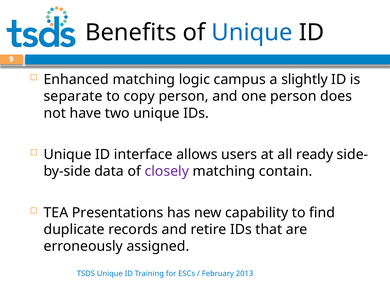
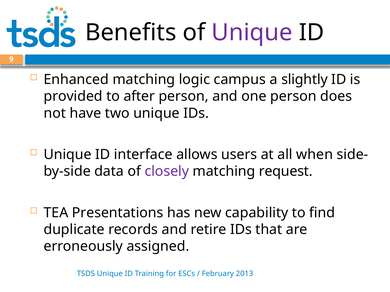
Unique colour: blue -> purple (252, 33)
separate: separate -> provided (73, 96)
copy: copy -> after (139, 96)
ready: ready -> when (315, 155)
contain: contain -> request (286, 172)
